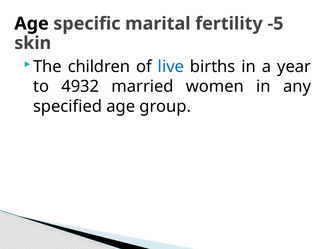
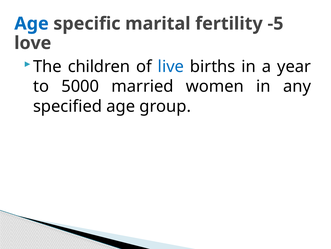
Age colour: black -> blue (32, 24)
skin: skin -> love (33, 43)
4932: 4932 -> 5000 (80, 86)
